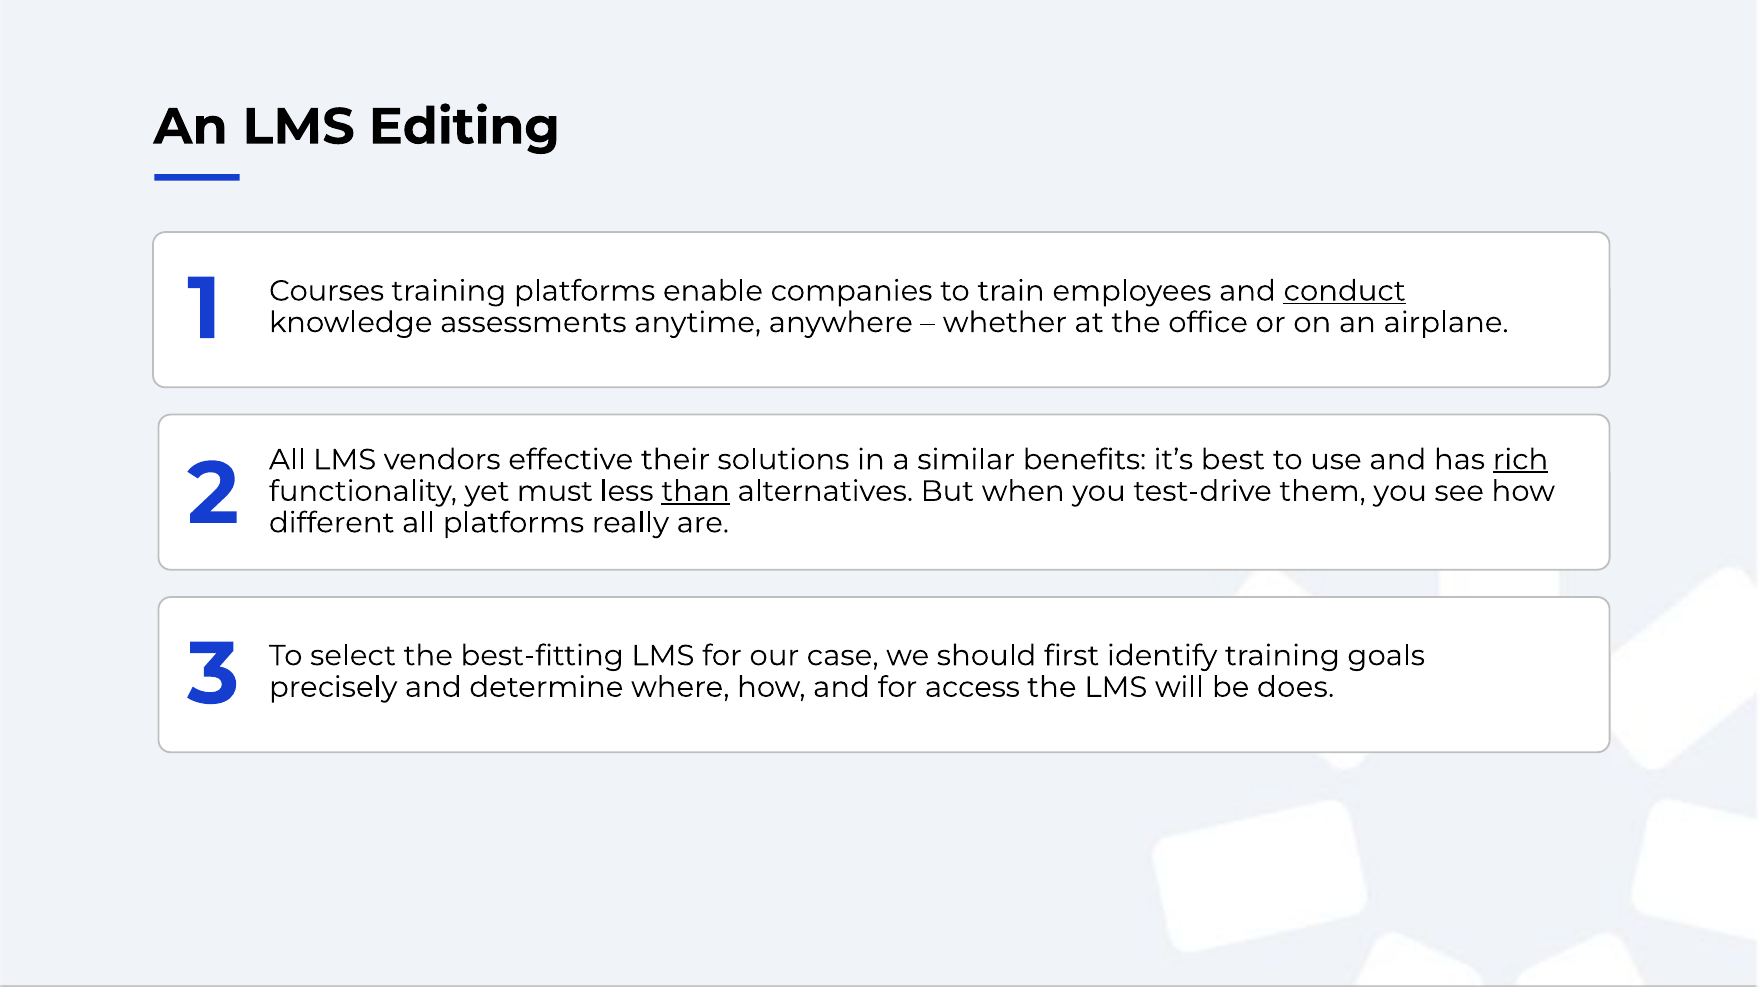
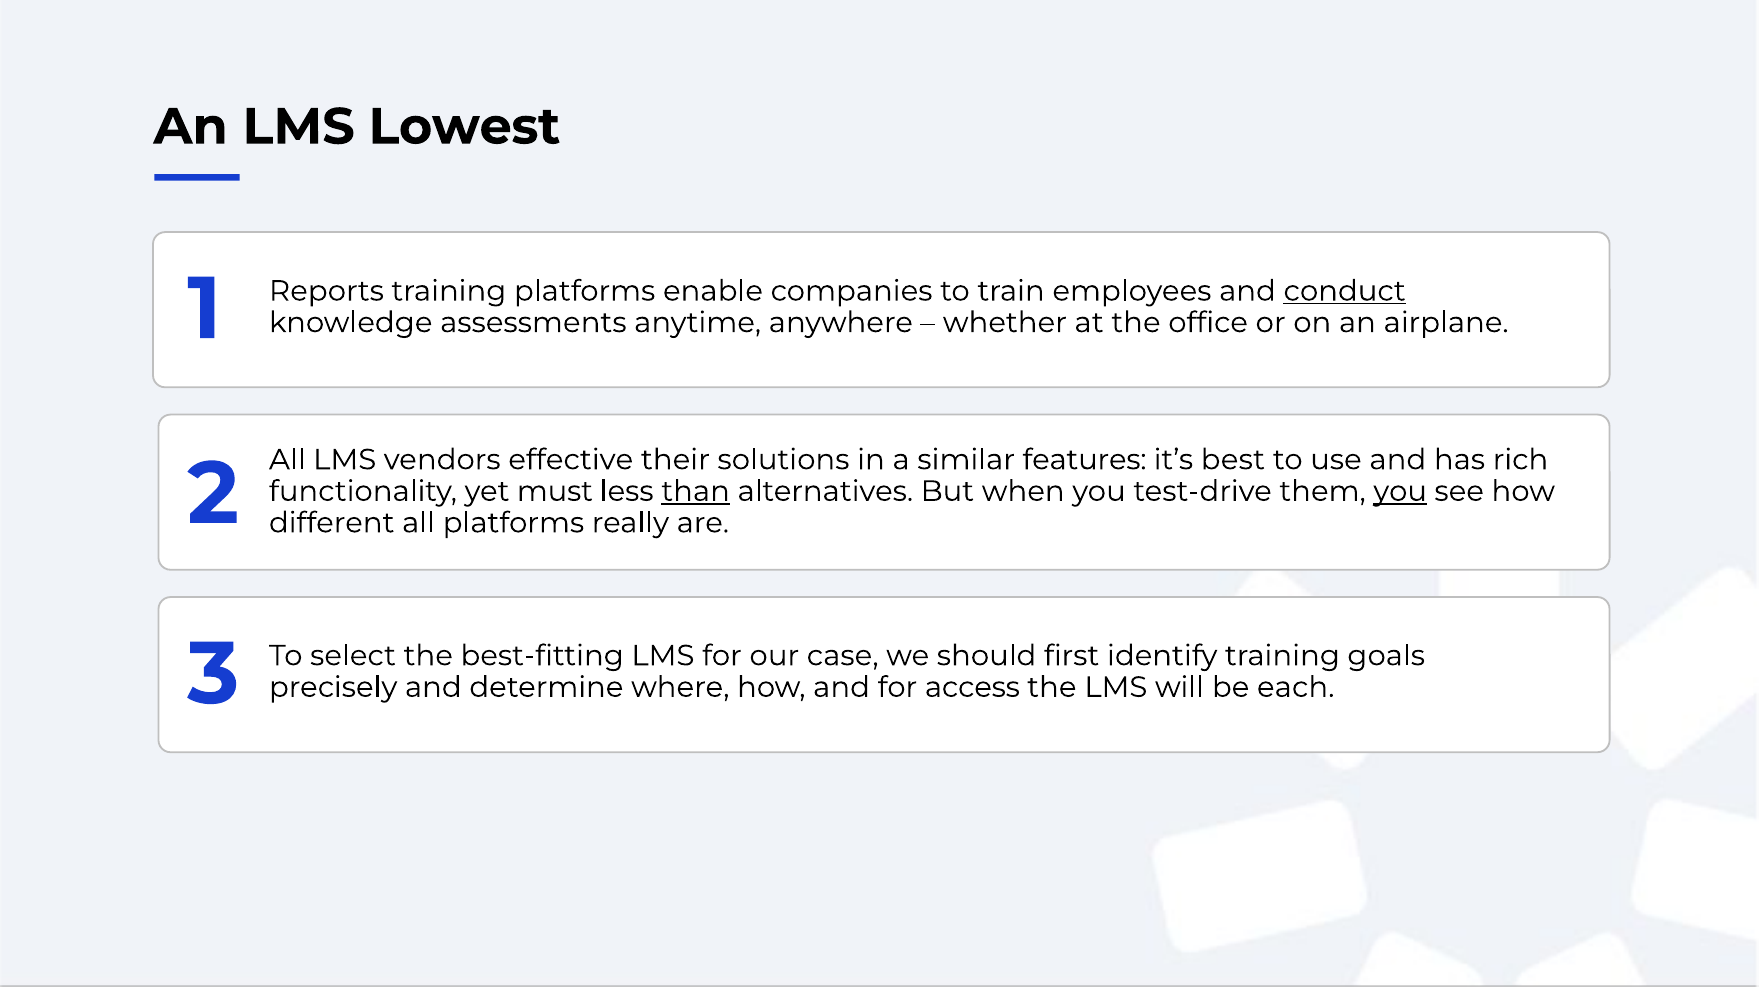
Editing: Editing -> Lowest (464, 127)
Courses: Courses -> Reports (326, 291)
benefits: benefits -> features (1084, 460)
rich underline: present -> none (1520, 460)
you underline: none -> present (1400, 491)
does: does -> each (1296, 688)
